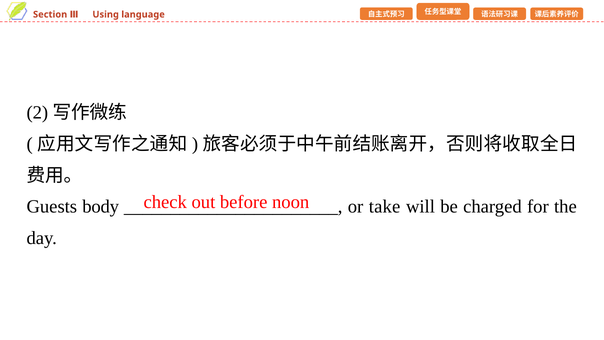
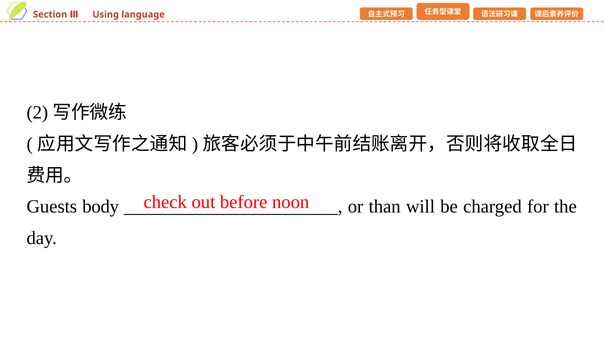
take: take -> than (385, 207)
